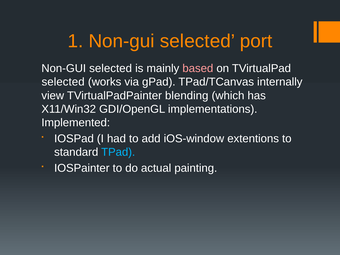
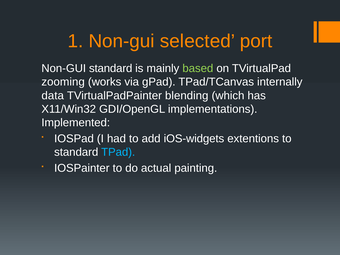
selected: selected -> standard (111, 68)
based colour: pink -> light green (198, 68)
selected: selected -> zooming (63, 82)
view: view -> data (53, 96)
iOS-window: iOS-window -> iOS-widgets (194, 139)
